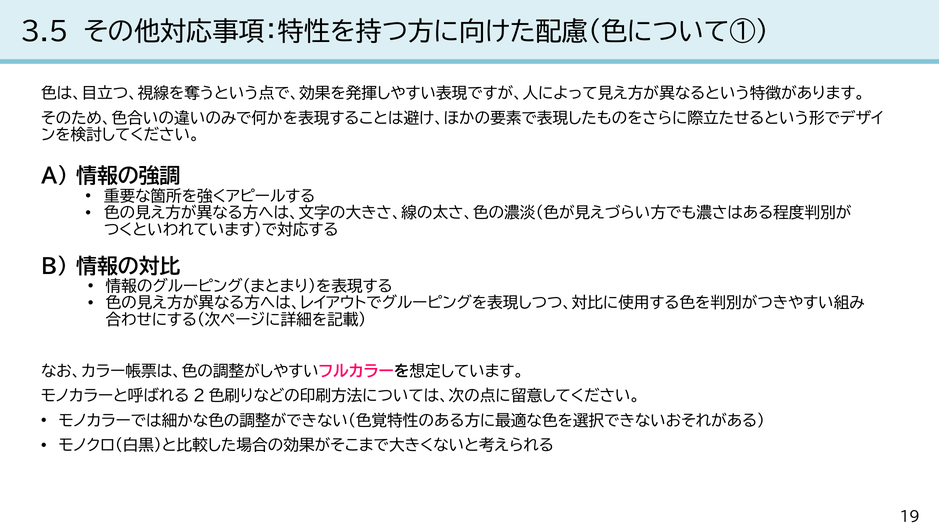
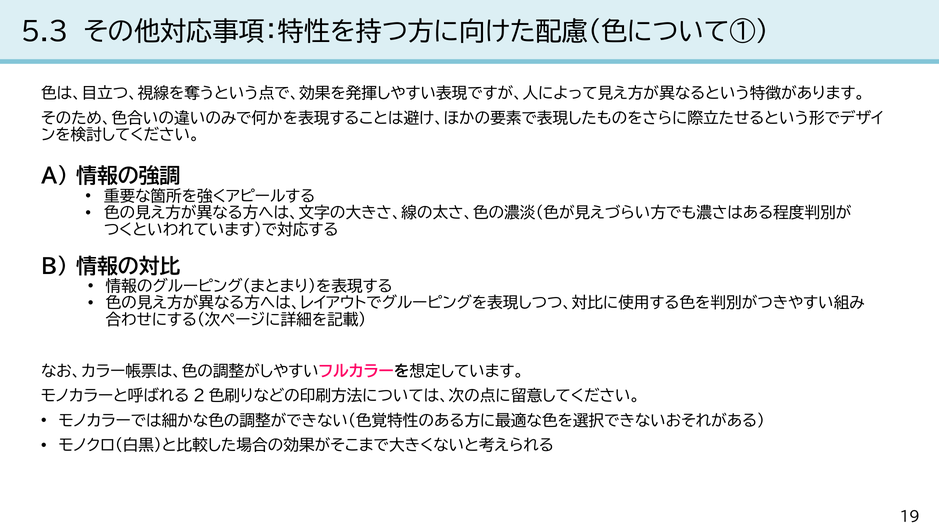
3.5: 3.5 -> 5.3 (45, 32)
